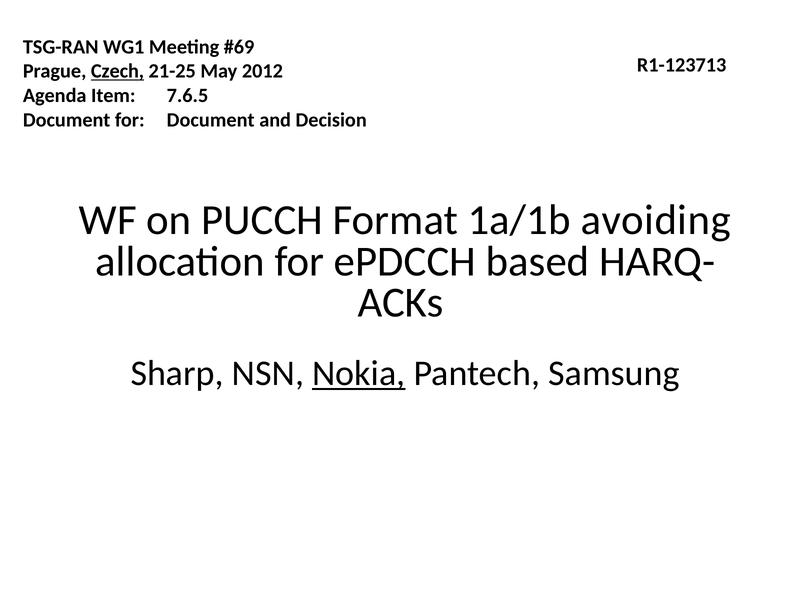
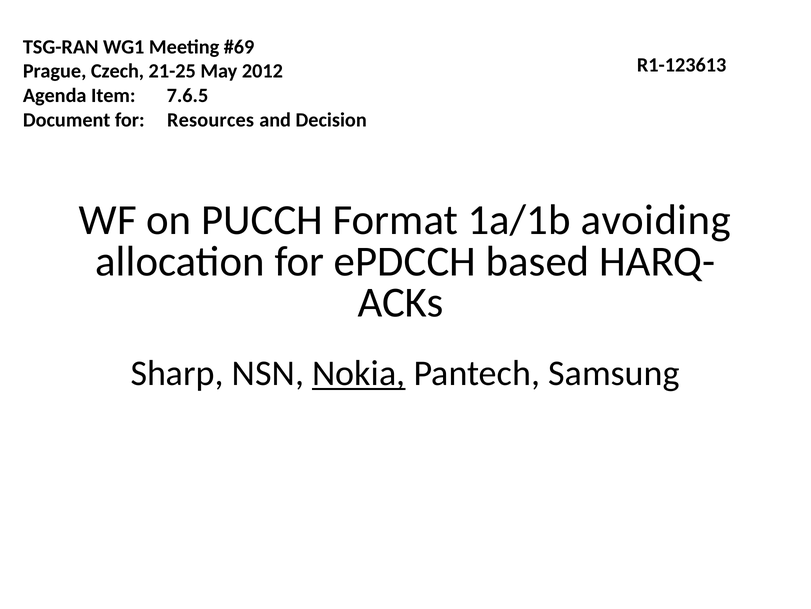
R1-123713: R1-123713 -> R1-123613 (682, 65)
Czech underline: present -> none (117, 71)
for Document: Document -> Resources (211, 120)
